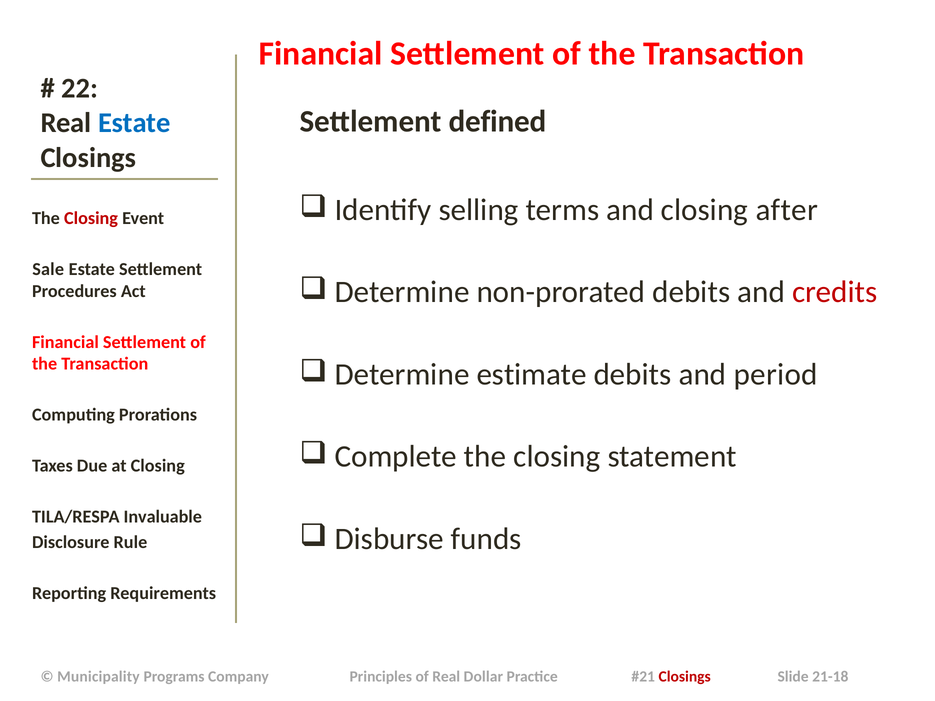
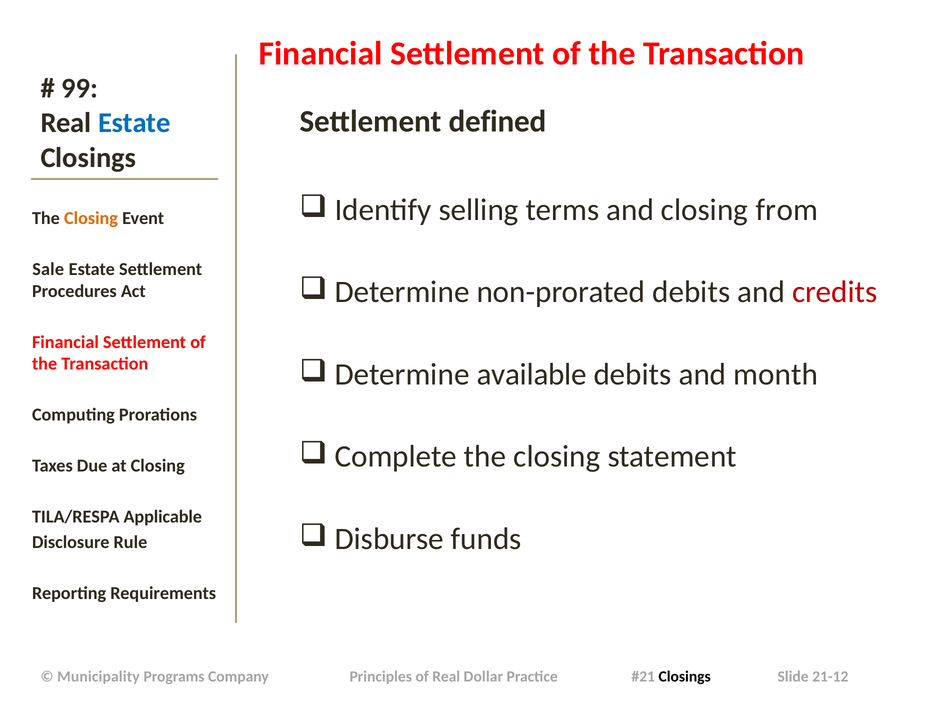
22: 22 -> 99 (79, 88)
after: after -> from (787, 210)
Closing colour: red -> orange (91, 219)
estimate: estimate -> available (532, 375)
period: period -> month (776, 375)
Invaluable: Invaluable -> Applicable (163, 517)
Closings colour: red -> black (685, 677)
21-18: 21-18 -> 21-12 (830, 677)
